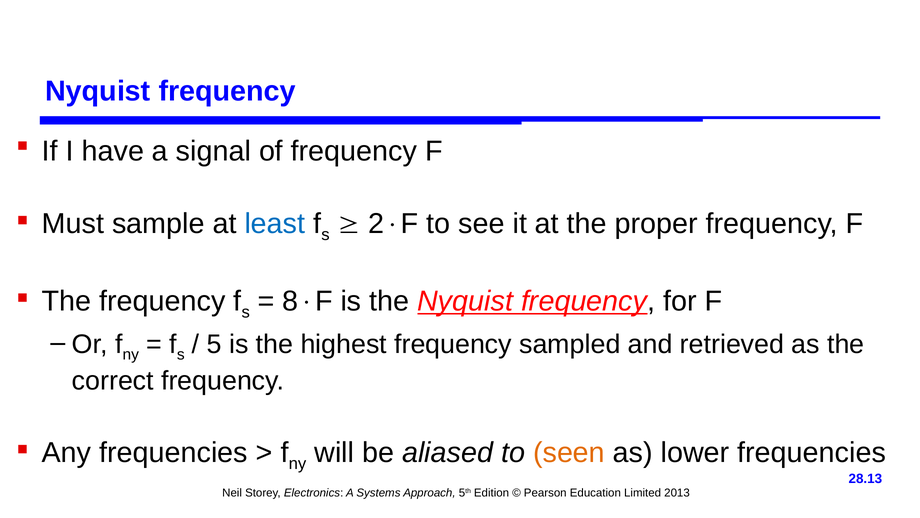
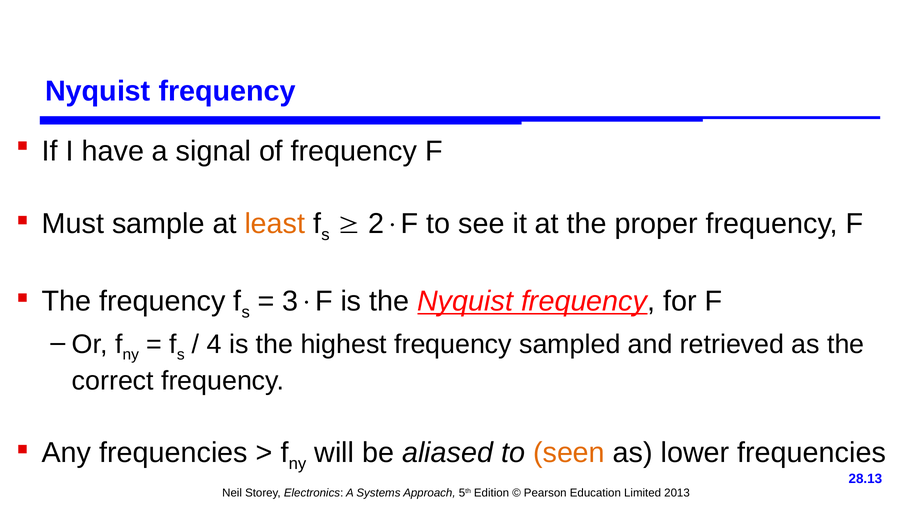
least colour: blue -> orange (275, 224)
8: 8 -> 3 (290, 301)
5: 5 -> 4 (214, 344)
